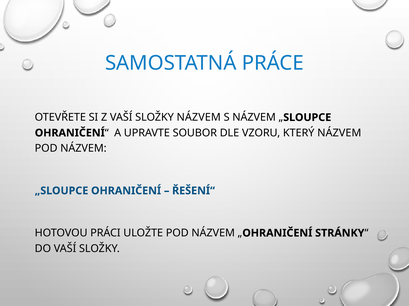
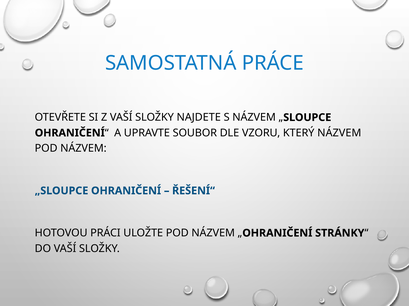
SLOŽKY NÁZVEM: NÁZVEM -> NAJDETE (199, 118)
